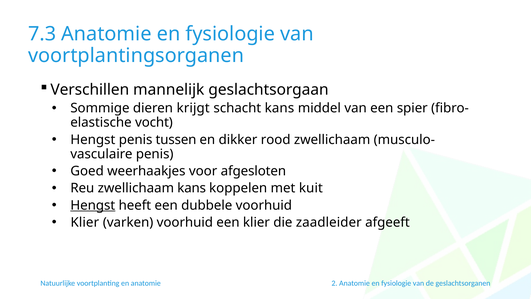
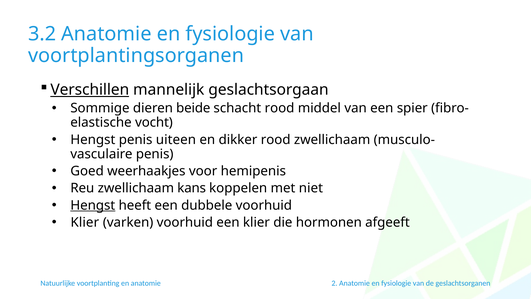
7.3: 7.3 -> 3.2 (42, 34)
Verschillen underline: none -> present (90, 90)
krijgt: krijgt -> beide (193, 108)
schacht kans: kans -> rood (280, 108)
tussen: tussen -> uiteen (176, 139)
afgesloten: afgesloten -> hemipenis (253, 171)
kuit: kuit -> niet (311, 188)
zaadleider: zaadleider -> hormonen (329, 222)
